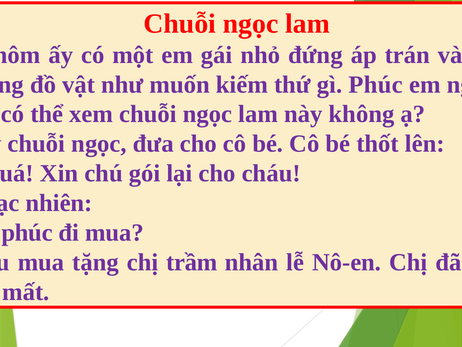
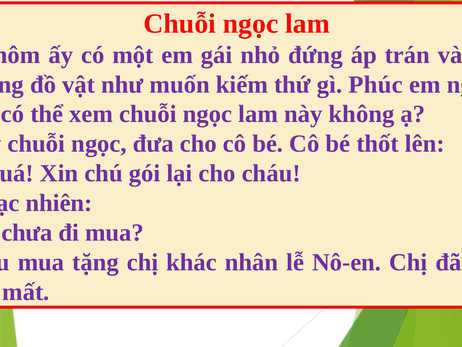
phúc: phúc -> chưa (27, 232)
trầm: trầm -> khác (192, 262)
